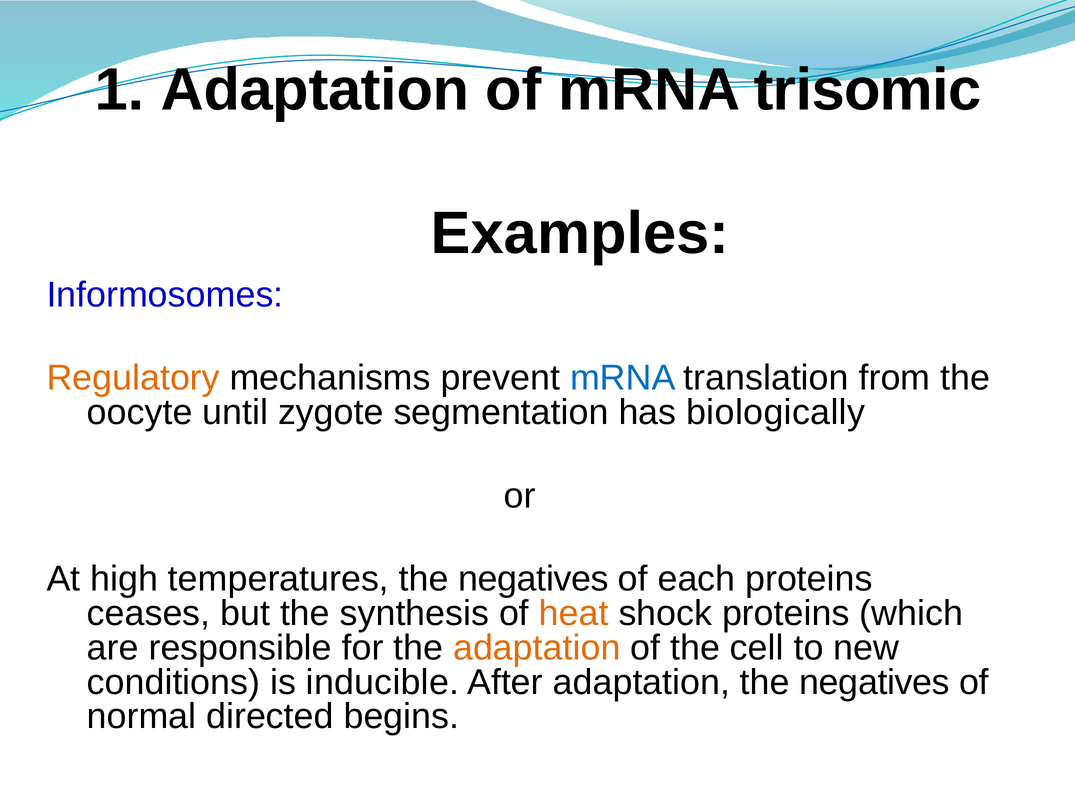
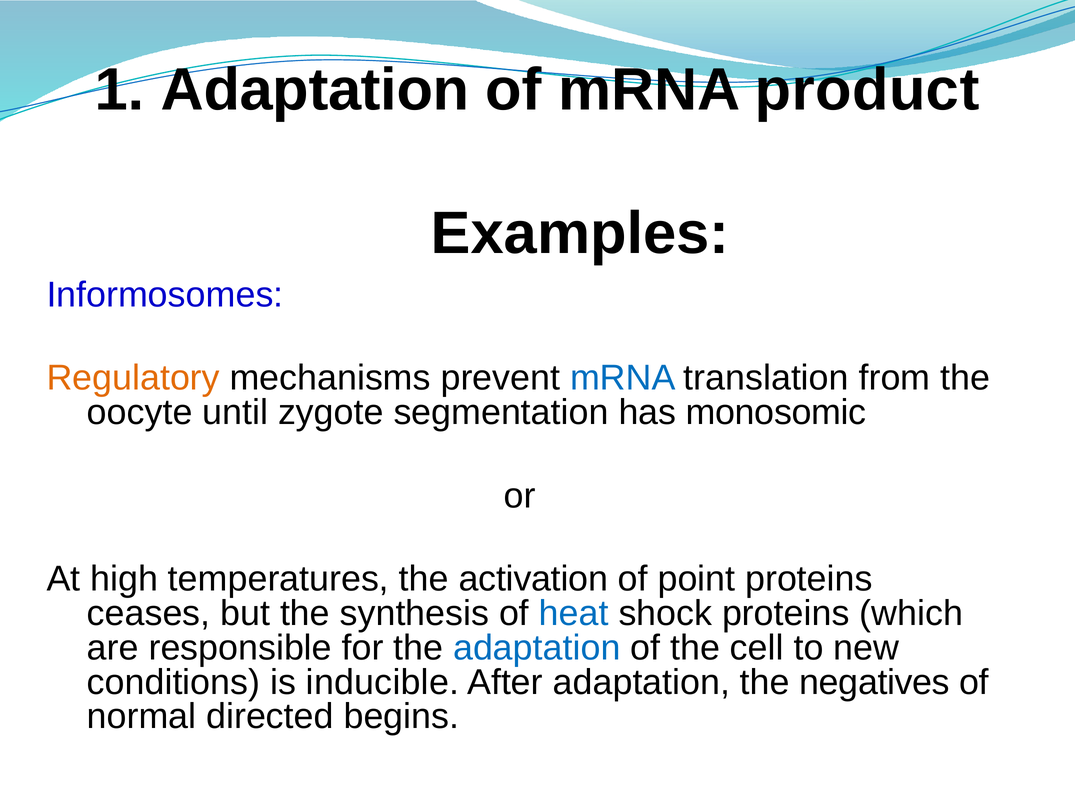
trisomic: trisomic -> product (867, 90)
biologically: biologically -> monosomic (776, 412)
temperatures the negatives: negatives -> activation (533, 578)
each: each -> point (696, 578)
heat colour: orange -> blue (574, 613)
adaptation colour: orange -> blue (537, 647)
